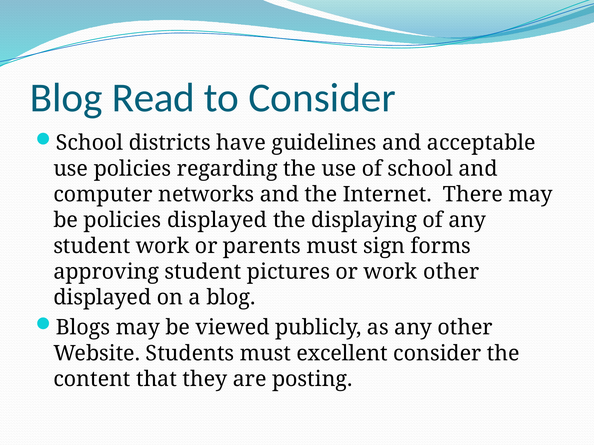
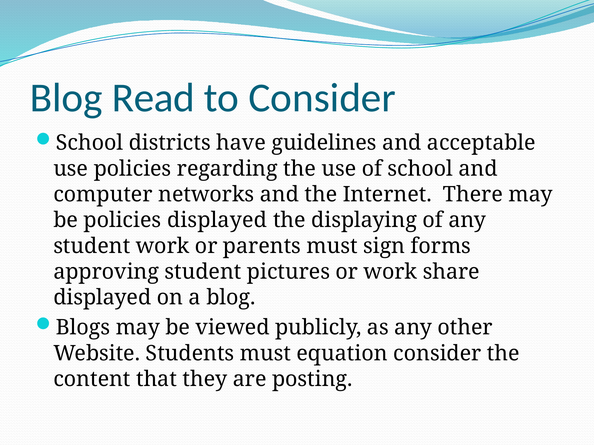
work other: other -> share (451, 272)
excellent: excellent -> equation (342, 354)
